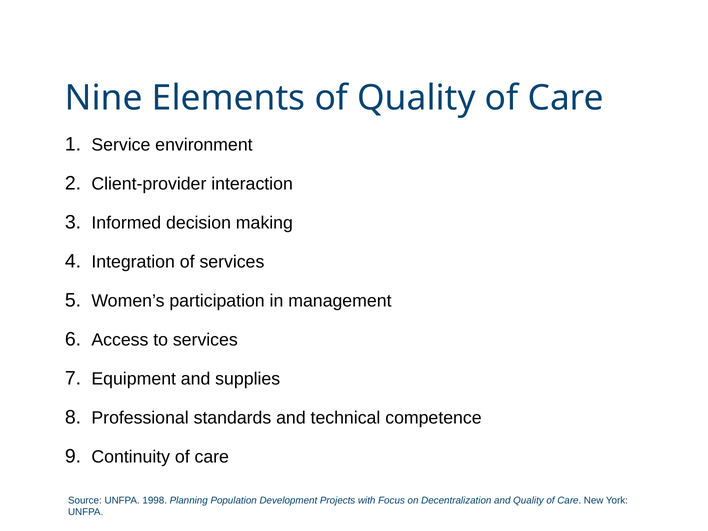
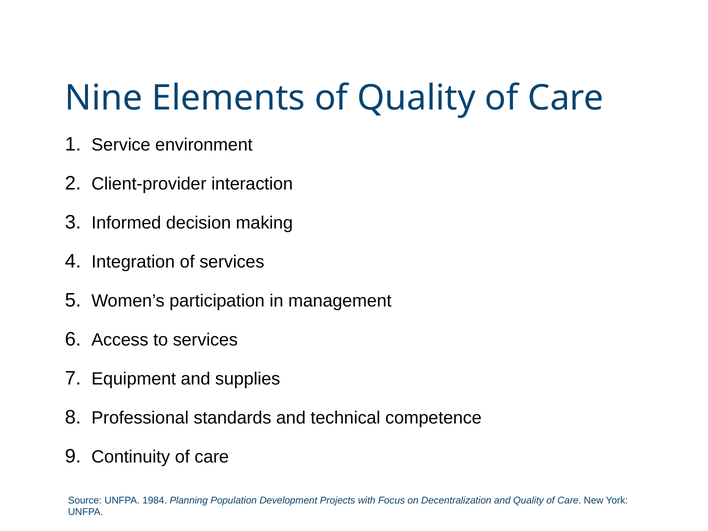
1998: 1998 -> 1984 (155, 500)
